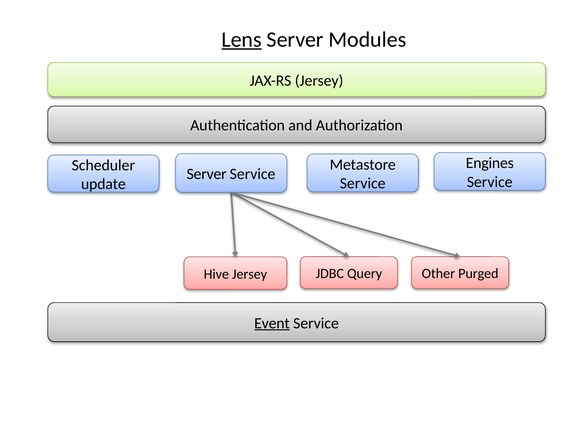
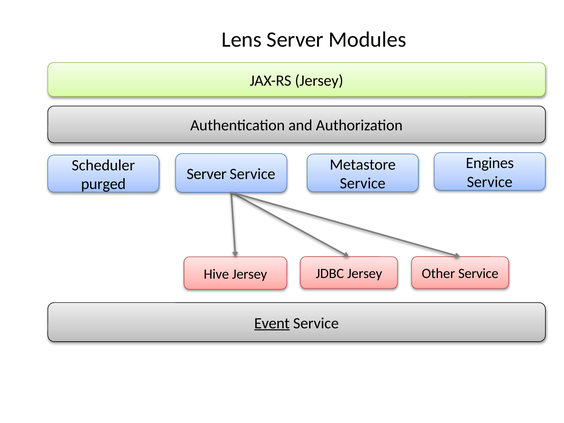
Lens underline: present -> none (242, 40)
update: update -> purged (103, 184)
Other Purged: Purged -> Service (478, 274)
JDBC Query: Query -> Jersey (365, 274)
